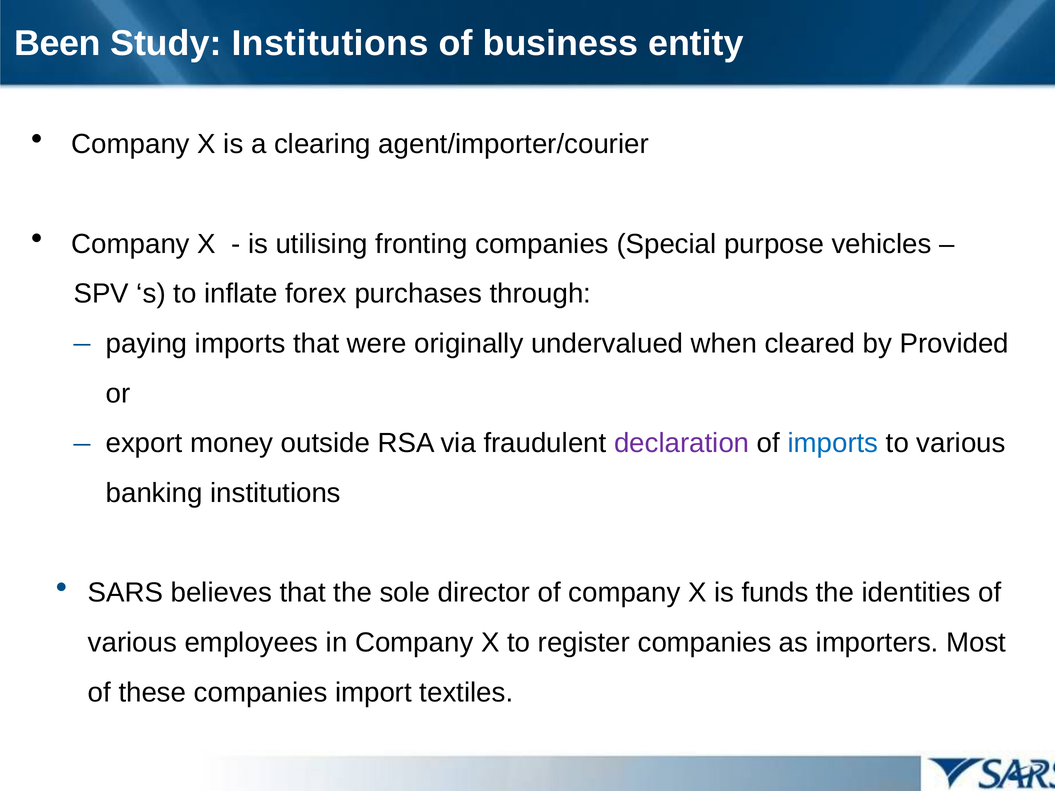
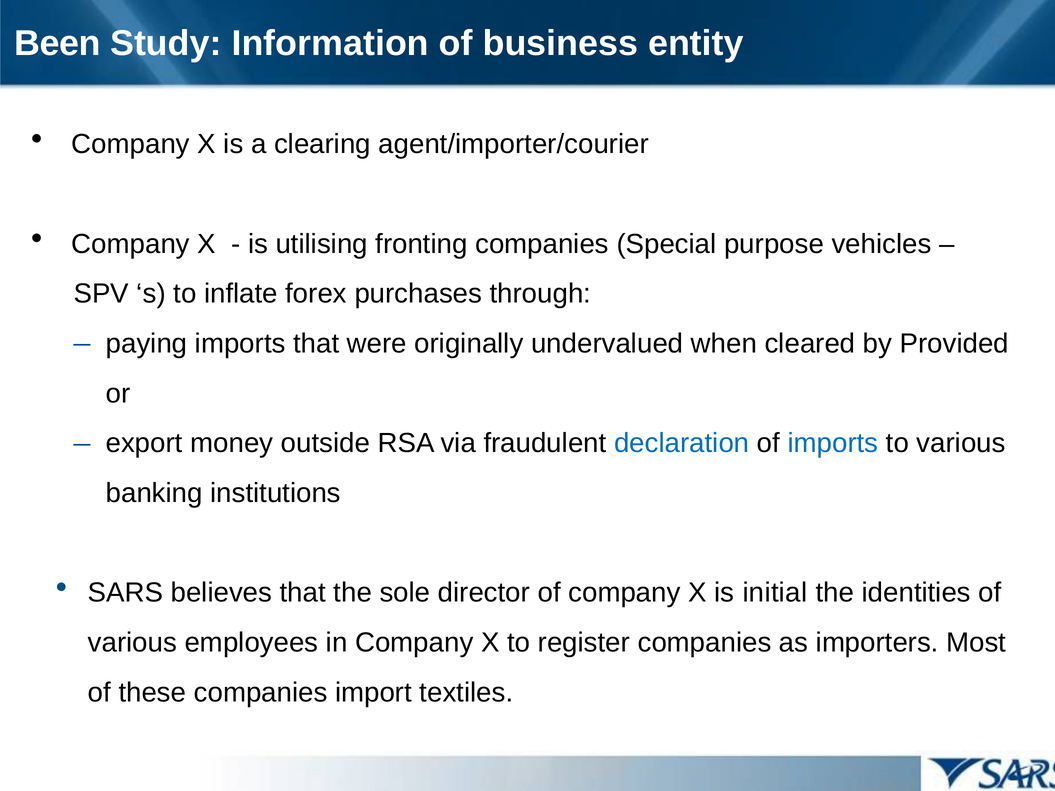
Study Institutions: Institutions -> Information (330, 44)
declaration colour: purple -> blue (682, 443)
funds: funds -> initial (775, 593)
